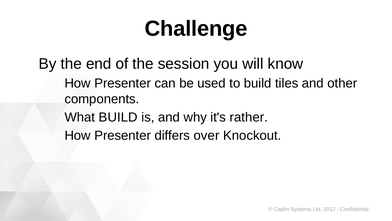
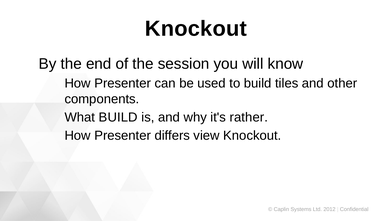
Challenge: Challenge -> Knockout (196, 29)
over: over -> view (207, 135)
